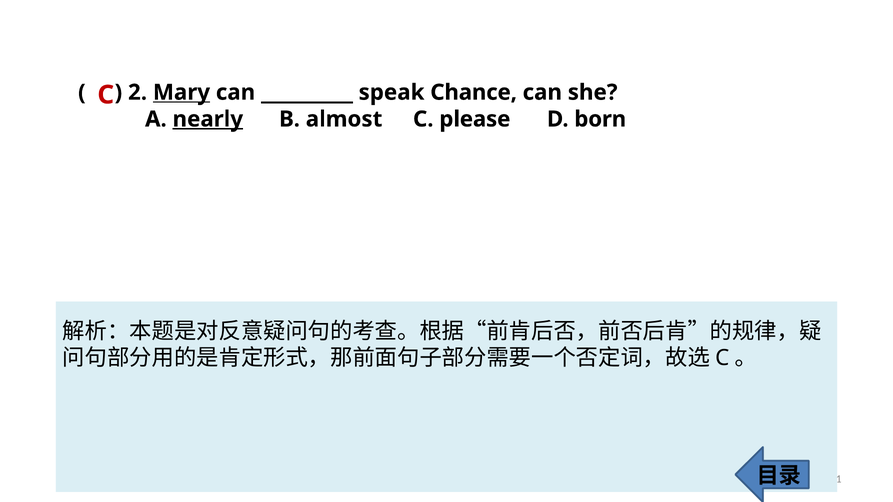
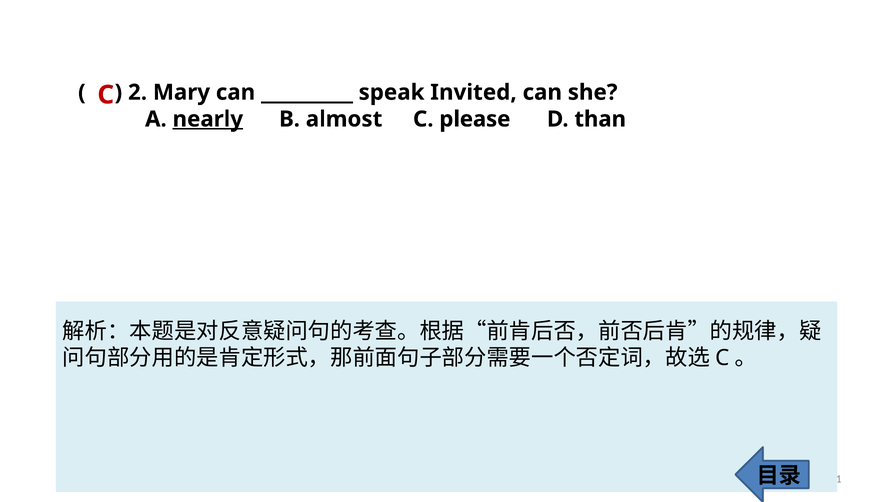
Mary underline: present -> none (181, 92)
Chance: Chance -> Invited (473, 92)
born: born -> than (600, 119)
